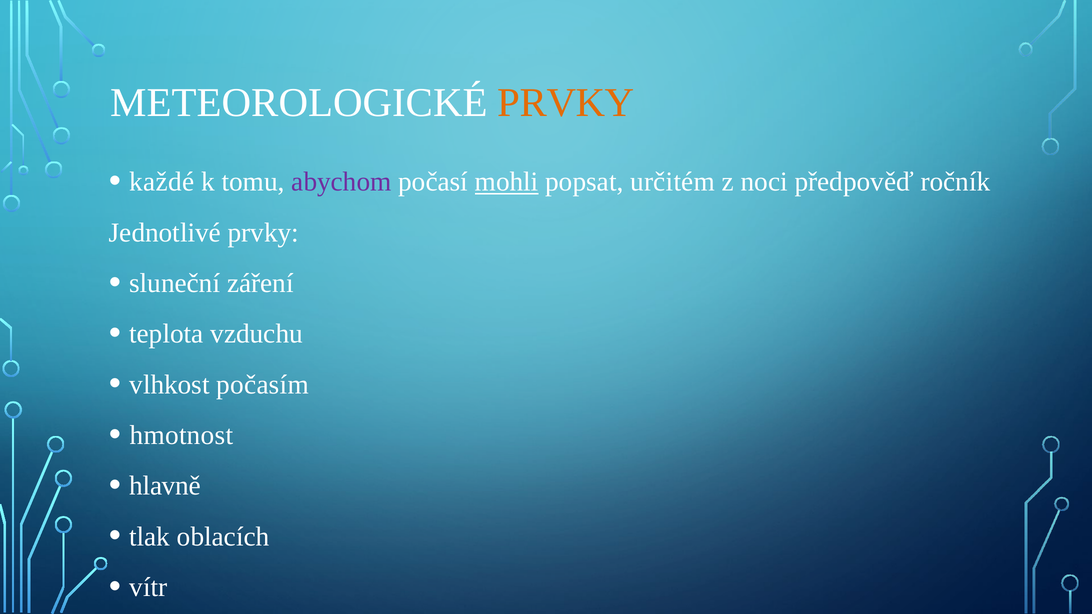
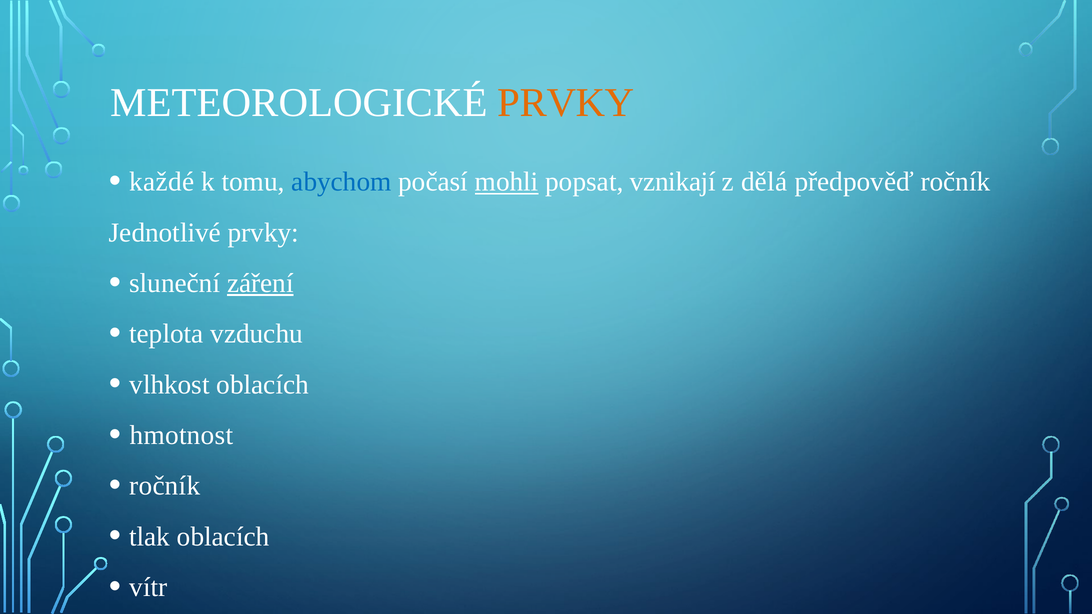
abychom colour: purple -> blue (342, 182)
určitém: určitém -> vznikají (673, 182)
noci: noci -> dělá (764, 182)
záření underline: none -> present (260, 283)
vlhkost počasím: počasím -> oblacích (263, 385)
hlavně: hlavně -> ročník (165, 486)
